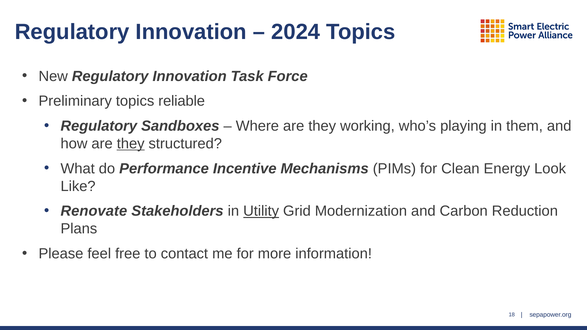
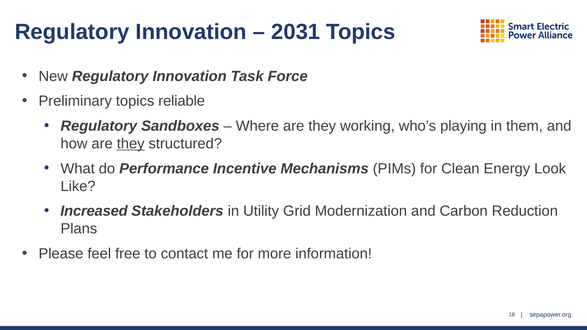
2024: 2024 -> 2031 (296, 32)
Renovate: Renovate -> Increased (94, 211)
Utility underline: present -> none (261, 211)
